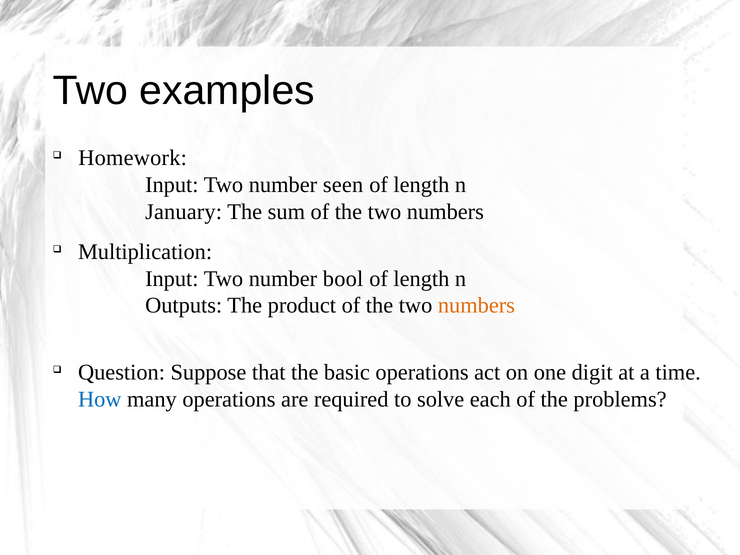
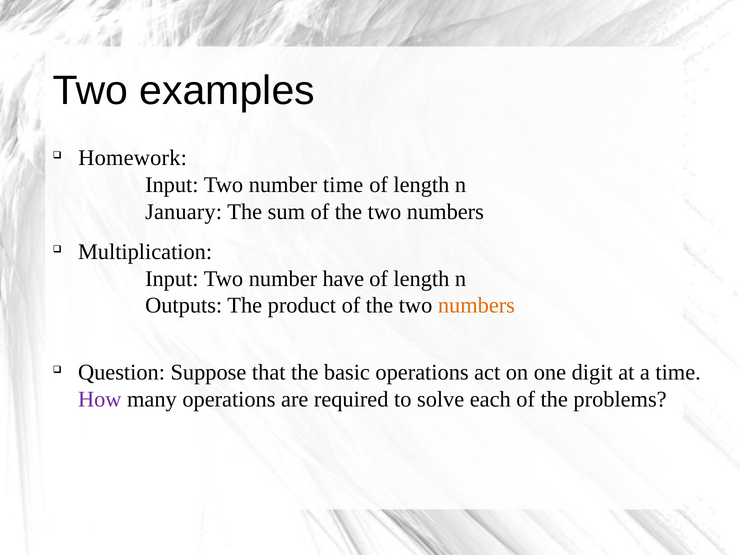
number seen: seen -> time (343, 185)
bool: bool -> have (343, 279)
How colour: blue -> purple (100, 399)
